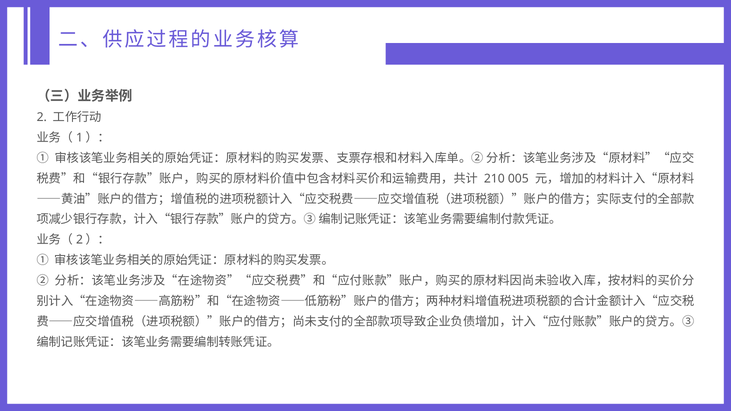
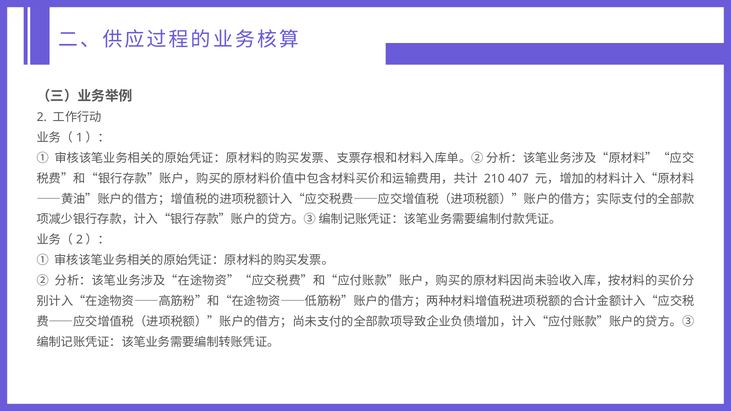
005: 005 -> 407 (518, 179)
